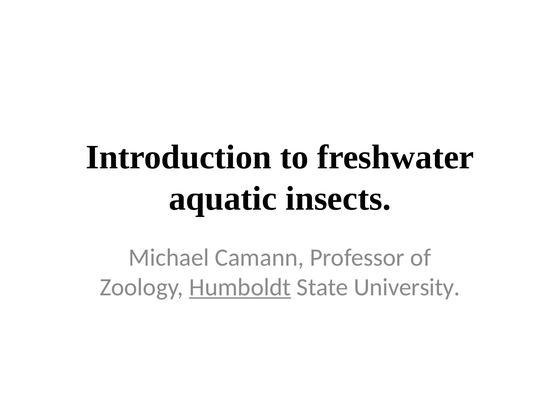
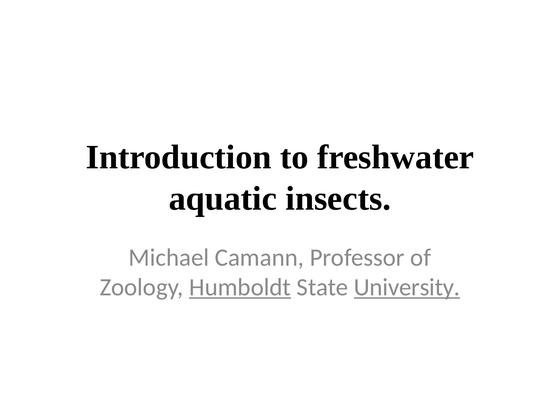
University underline: none -> present (407, 287)
